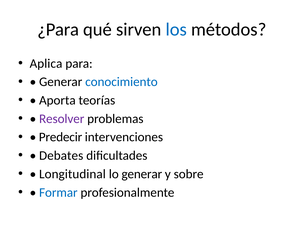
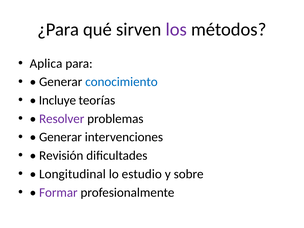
los colour: blue -> purple (176, 29)
Aporta: Aporta -> Incluye (57, 100)
Predecir: Predecir -> Generar (60, 137)
Debates: Debates -> Revisión (61, 156)
lo generar: generar -> estudio (142, 174)
Formar colour: blue -> purple (58, 192)
